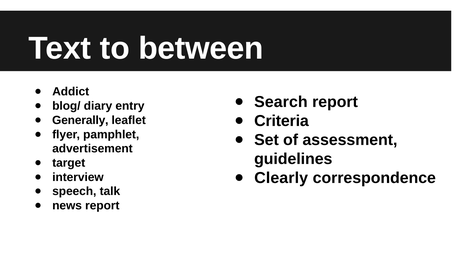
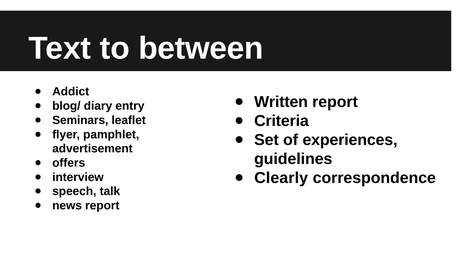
Search: Search -> Written (281, 102)
Generally: Generally -> Seminars (80, 120)
assessment: assessment -> experiences (350, 140)
target: target -> offers (69, 163)
